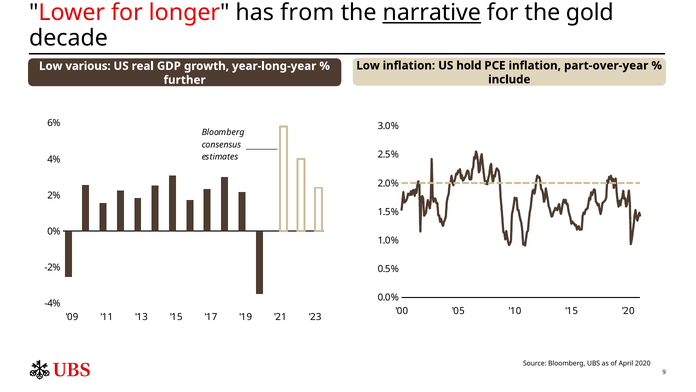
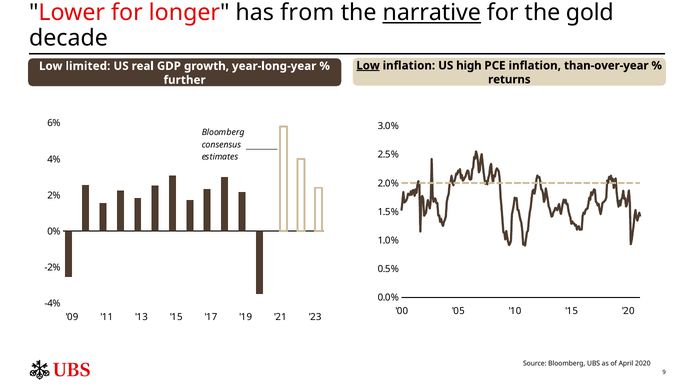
Low underline: none -> present (368, 65)
hold: hold -> high (469, 65)
part-over-year: part-over-year -> than-over-year (606, 65)
various: various -> limited (88, 66)
include: include -> returns (509, 79)
